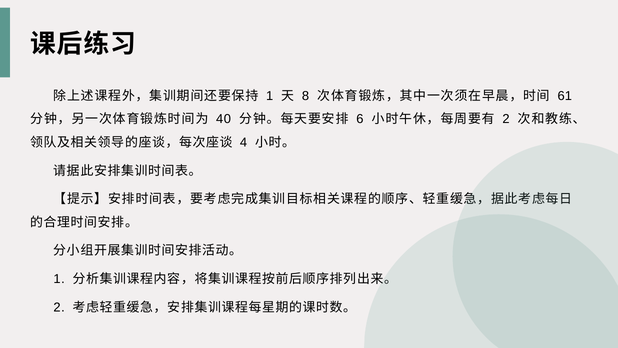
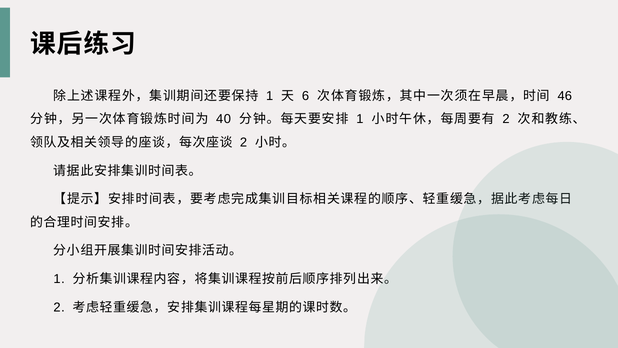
8: 8 -> 6 (306, 96)
61: 61 -> 46 (565, 96)
6: 6 -> 1 (360, 119)
4: 4 -> 2 (244, 142)
